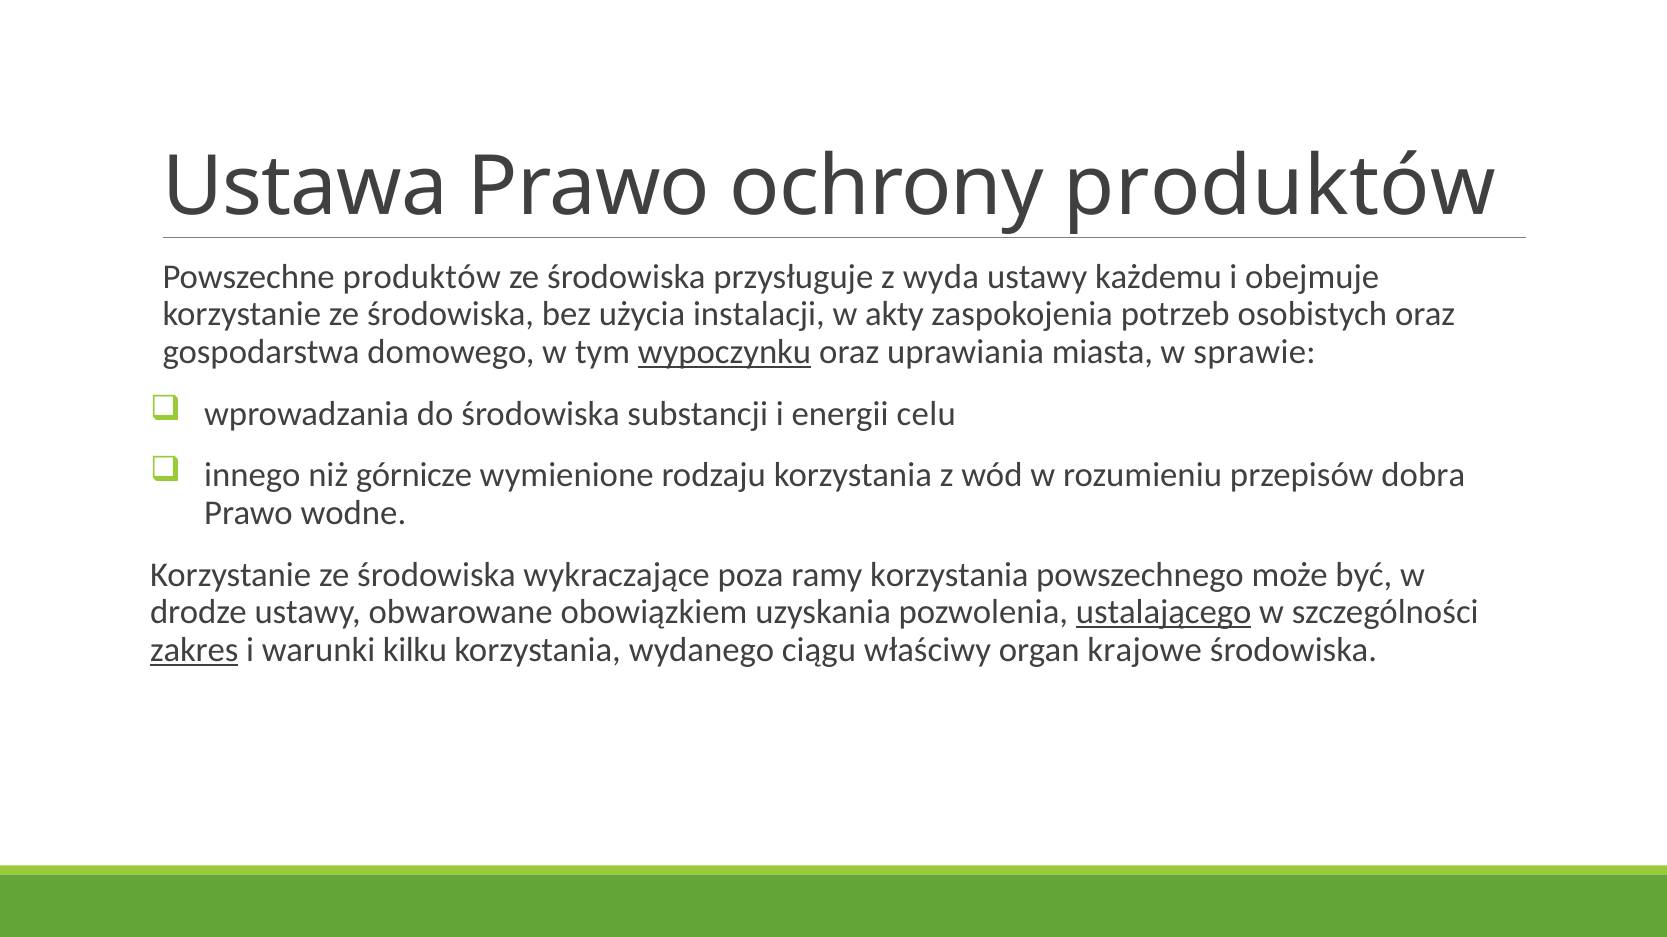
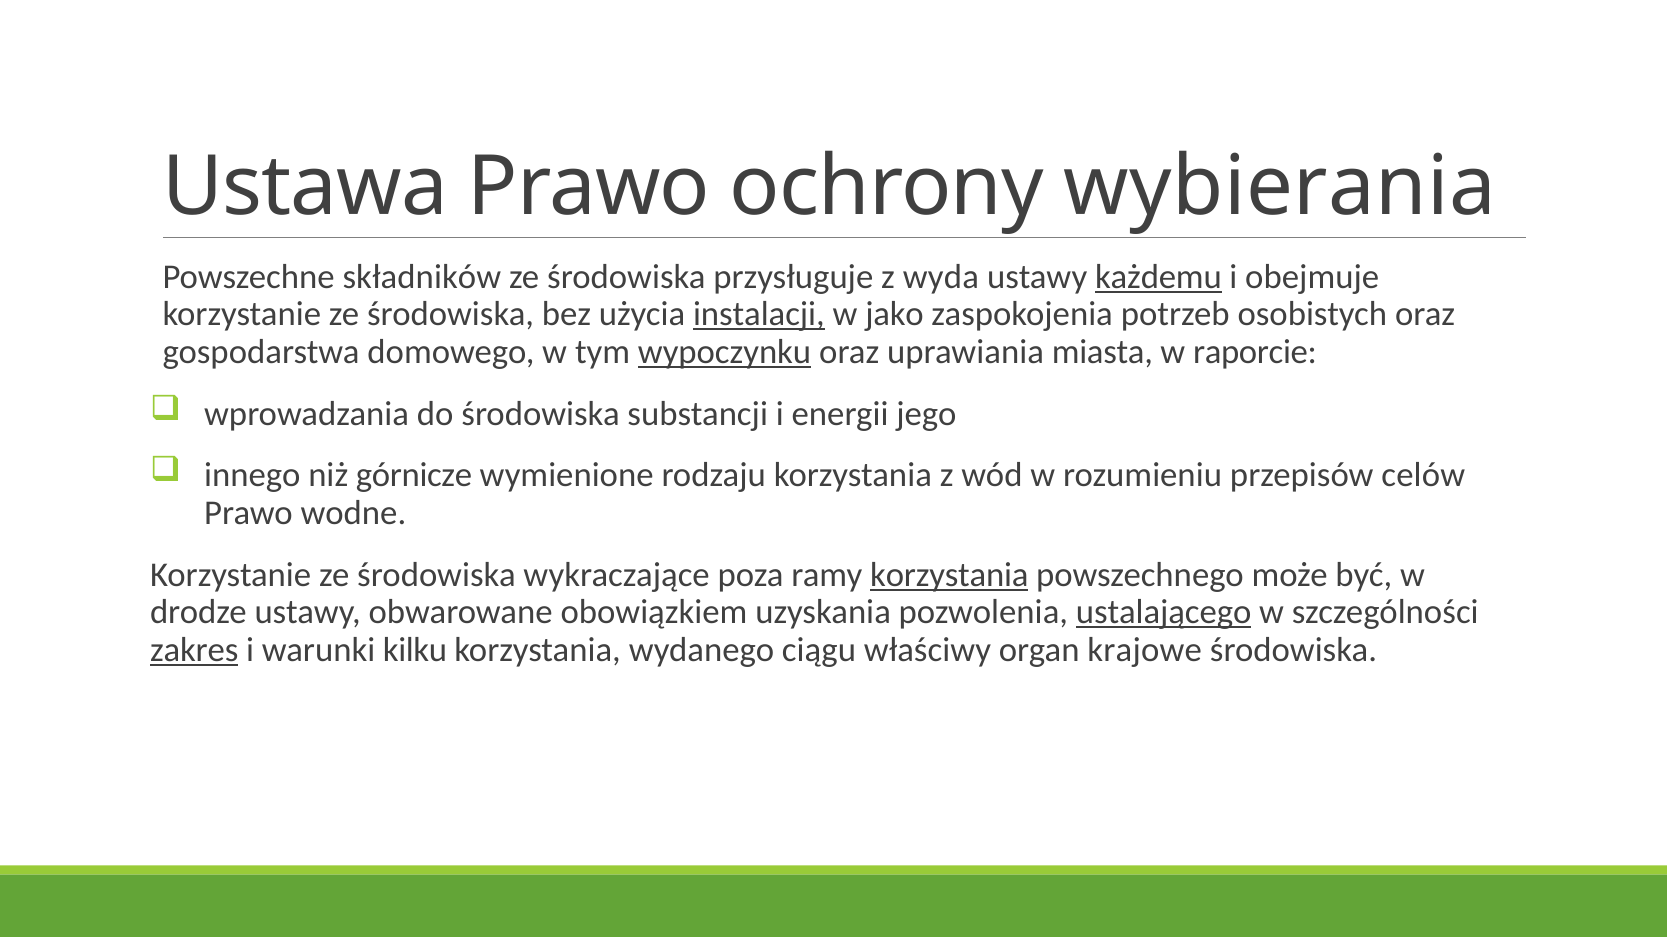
ochrony produktów: produktów -> wybierania (1280, 187)
Powszechne produktów: produktów -> składników (422, 277)
każdemu underline: none -> present (1158, 277)
instalacji underline: none -> present (759, 315)
akty: akty -> jako (894, 315)
sprawie: sprawie -> raporcie (1255, 352)
celu: celu -> jego (926, 414)
dobra: dobra -> celów (1423, 476)
korzystania underline: none -> present (949, 575)
